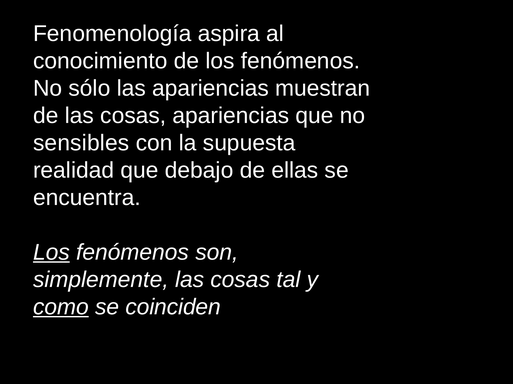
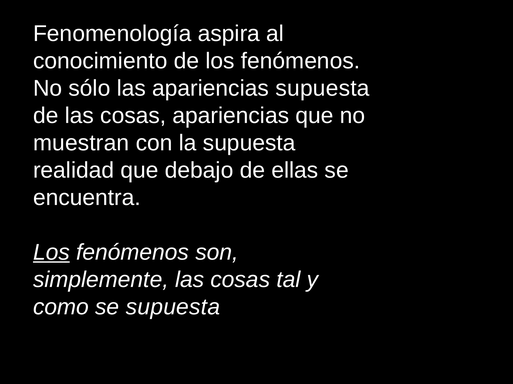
apariencias muestran: muestran -> supuesta (323, 89)
sensibles: sensibles -> muestran (81, 143)
como underline: present -> none (61, 308)
se coinciden: coinciden -> supuesta (173, 308)
